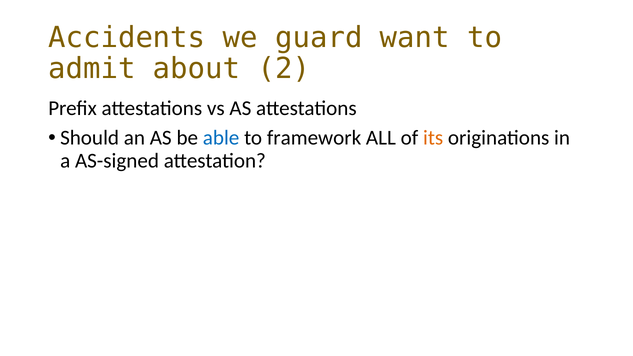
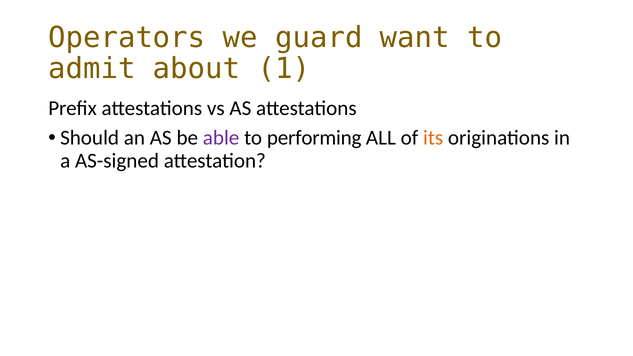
Accidents: Accidents -> Operators (127, 38)
2: 2 -> 1 (284, 69)
able colour: blue -> purple (221, 138)
framework: framework -> performing (314, 138)
